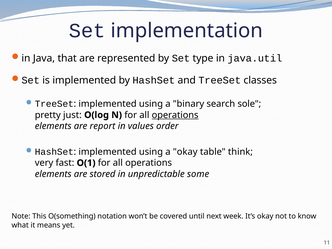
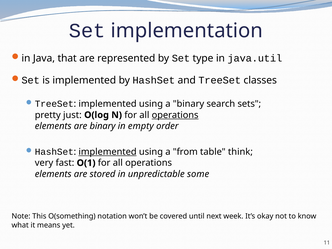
sole: sole -> sets (249, 104)
are report: report -> binary (103, 126)
values: values -> empty (141, 126)
implemented underline: none -> present (108, 152)
a okay: okay -> from (185, 152)
